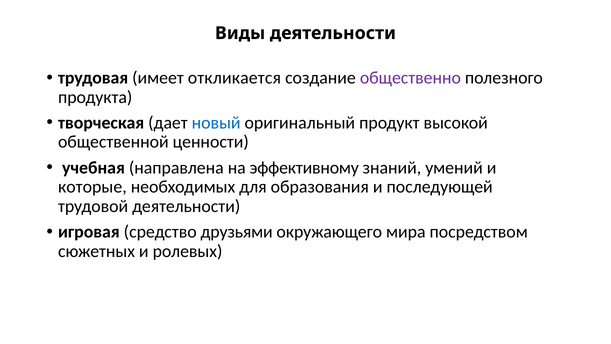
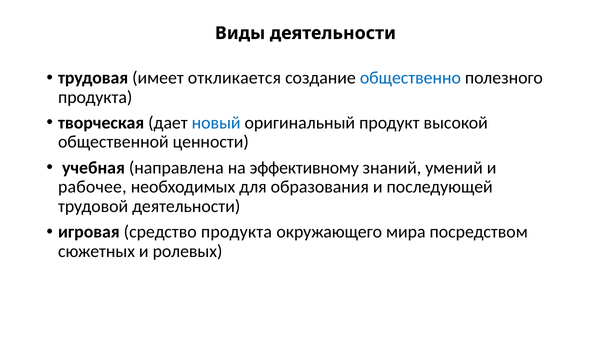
общественно colour: purple -> blue (410, 78)
которые: которые -> рабочее (92, 187)
средство друзьями: друзьями -> продукта (236, 232)
